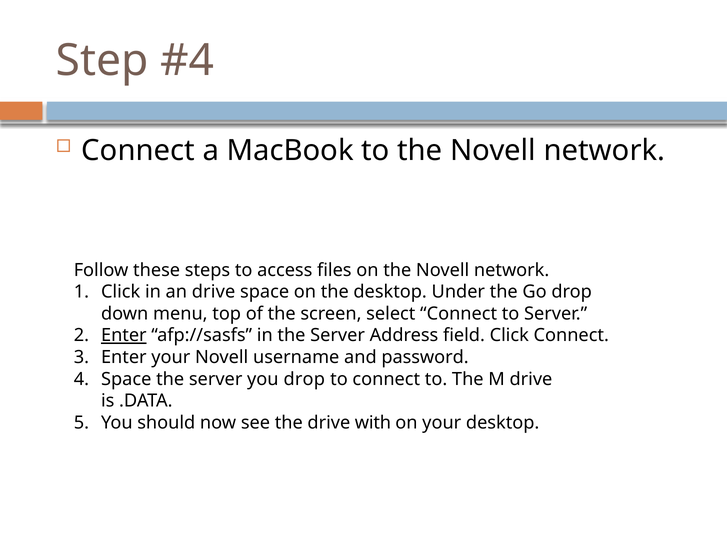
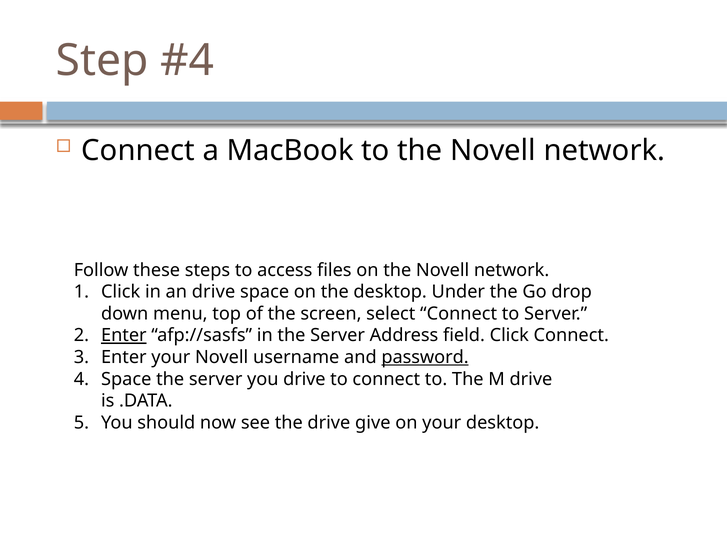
password underline: none -> present (425, 357)
you drop: drop -> drive (304, 379)
with: with -> give (373, 423)
